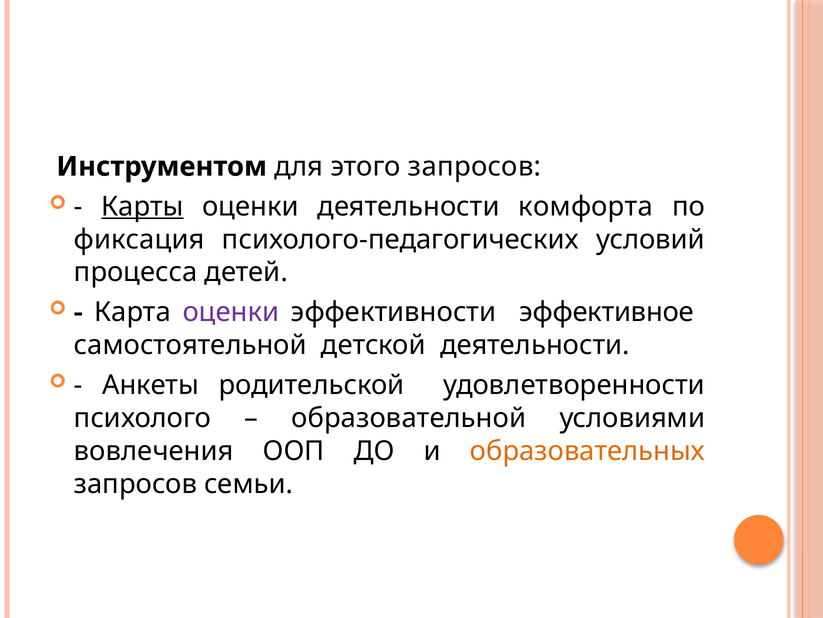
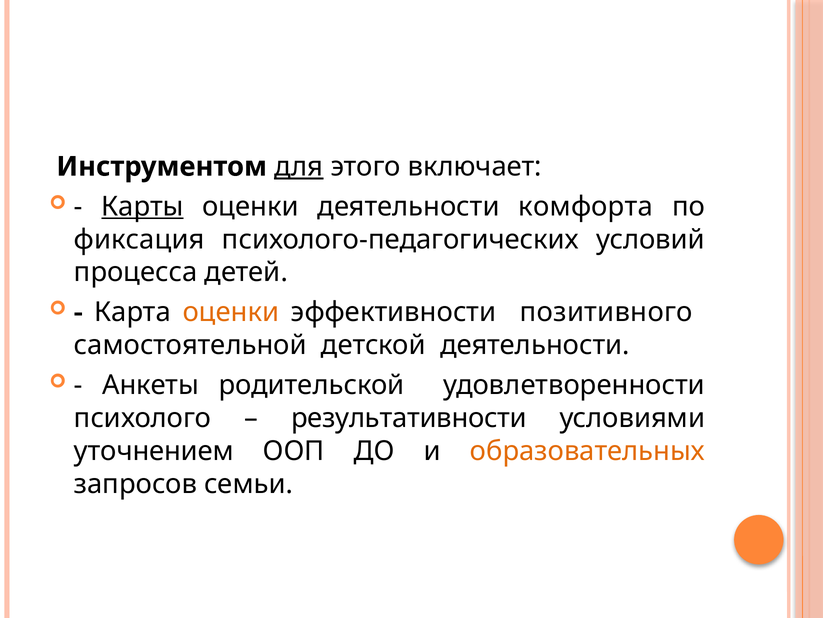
для underline: none -> present (299, 166)
этого запросов: запросов -> включает (475, 166)
оценки colour: purple -> orange (231, 312)
эффективное: эффективное -> позитивного (606, 312)
образовательной: образовательной -> результативности (409, 418)
вовлечения: вовлечения -> уточнением (154, 450)
